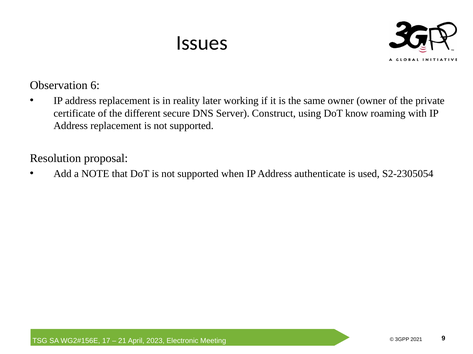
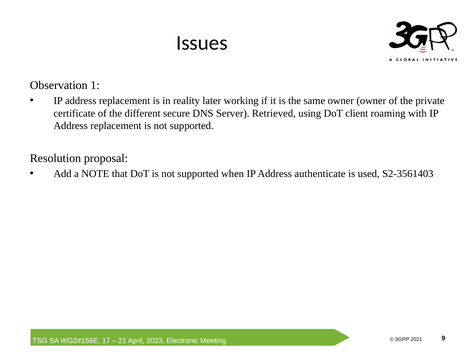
6: 6 -> 1 (95, 86)
Construct: Construct -> Retrieved (274, 114)
know: know -> client (357, 114)
S2-2305054: S2-2305054 -> S2-3561403 (408, 174)
